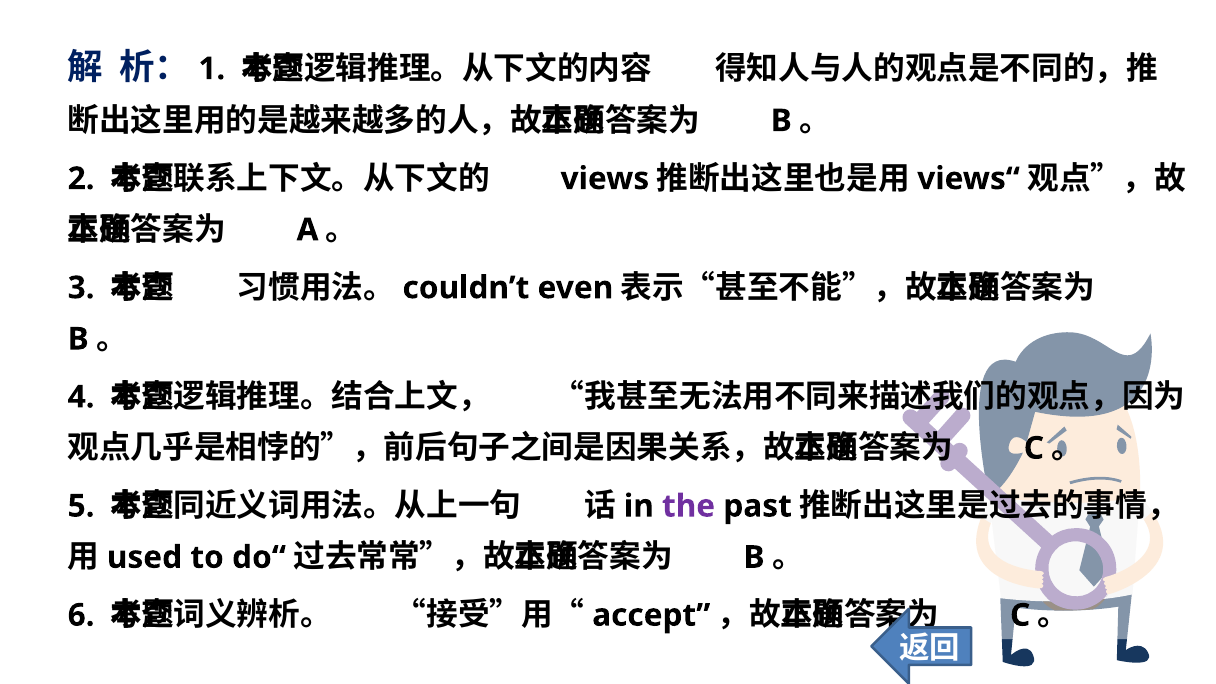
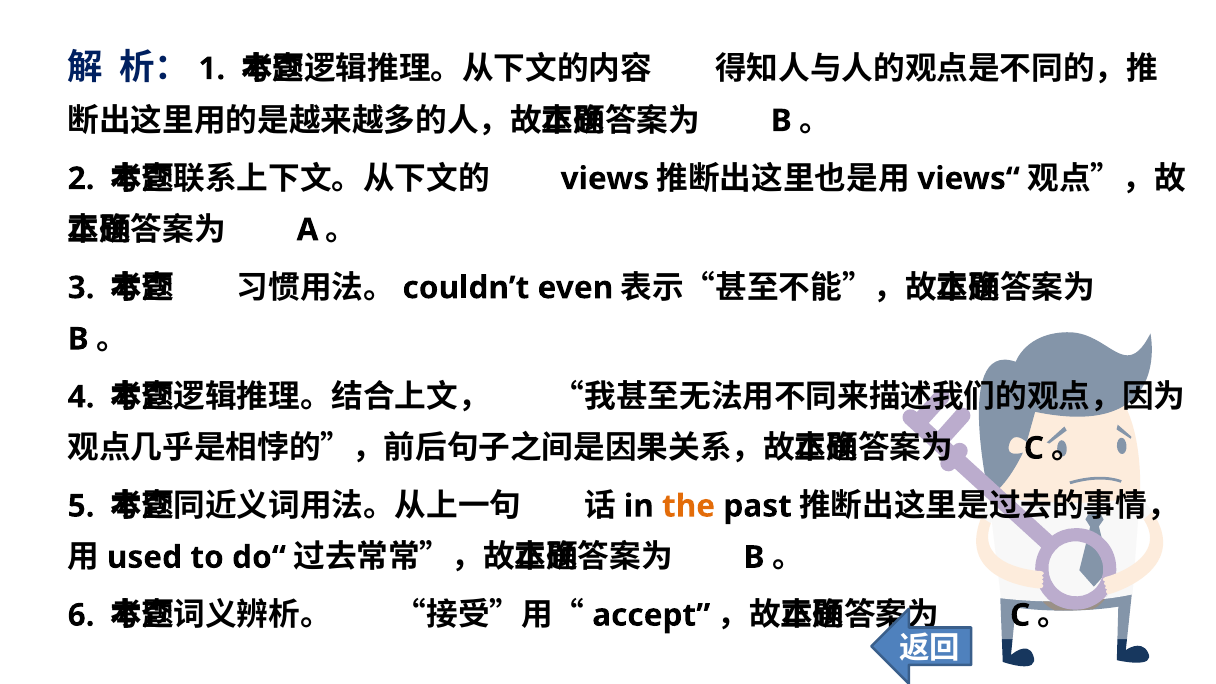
the colour: purple -> orange (689, 506)
